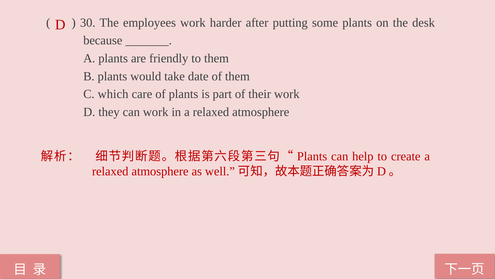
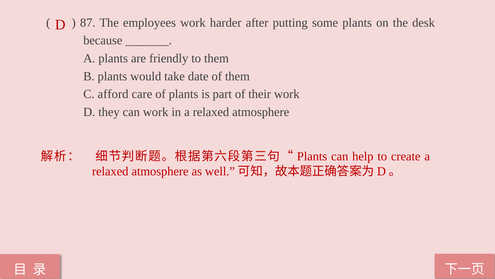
30: 30 -> 87 (88, 23)
which: which -> afford (113, 94)
